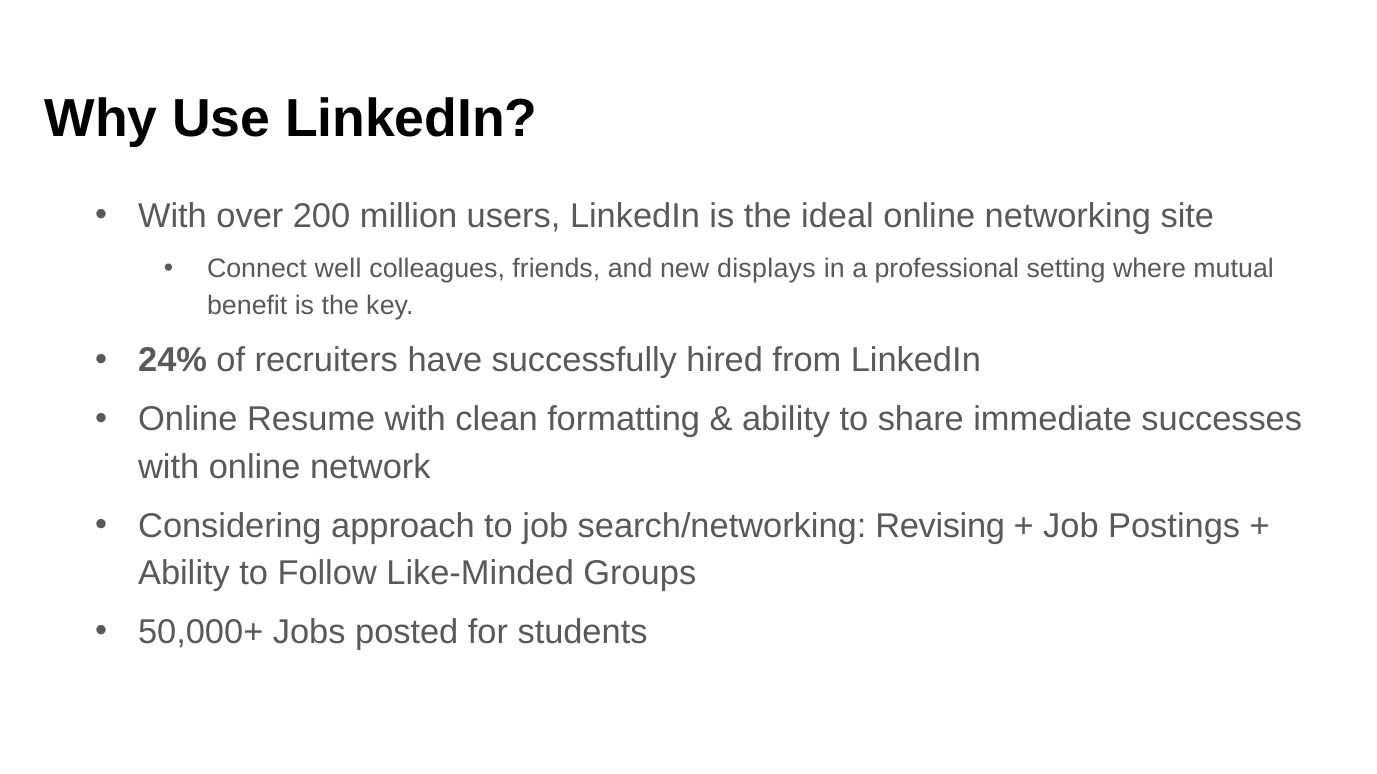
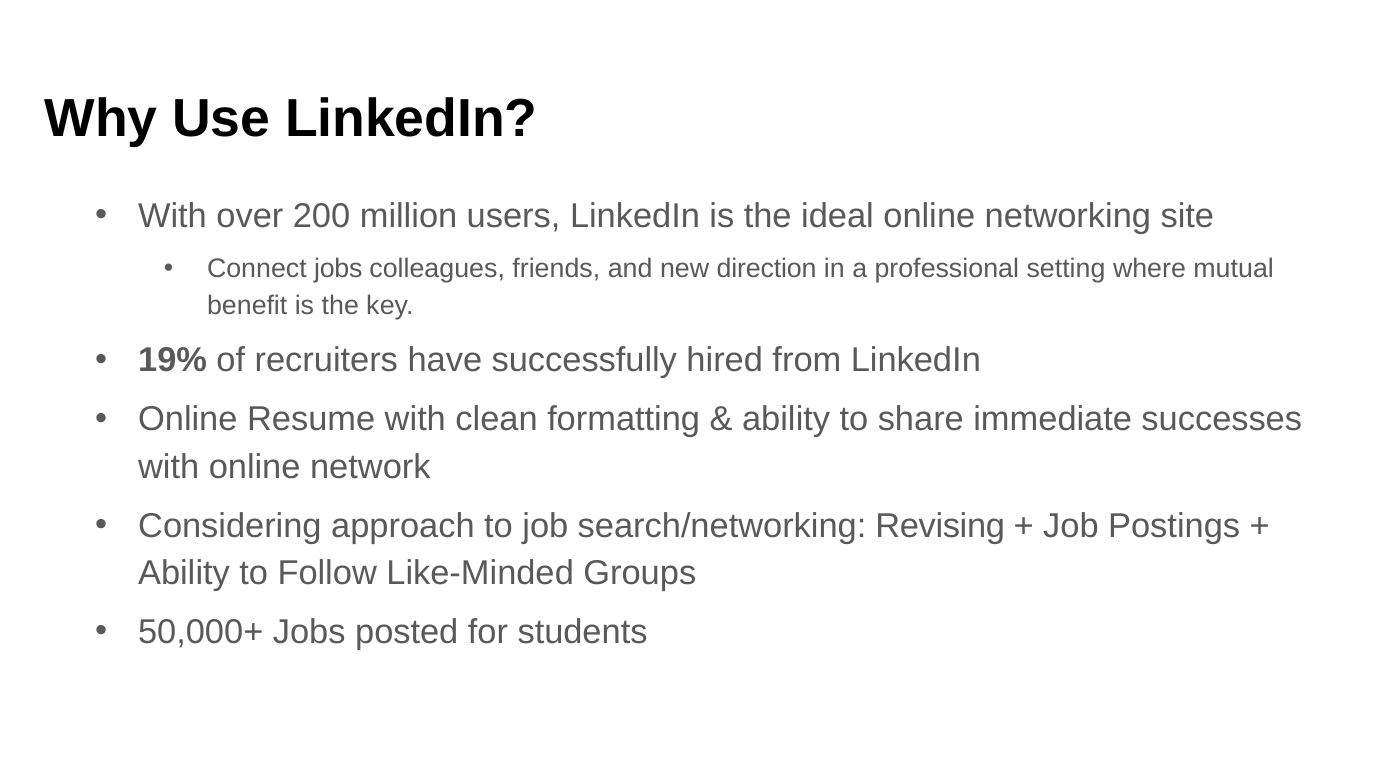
Connect well: well -> jobs (338, 269)
displays: displays -> direction (767, 269)
24%: 24% -> 19% (173, 361)
